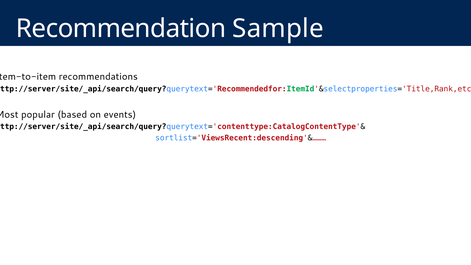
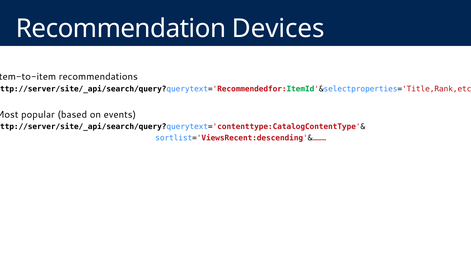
Sample: Sample -> Devices (278, 29)
